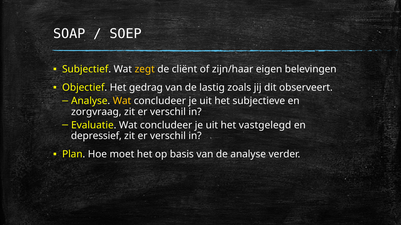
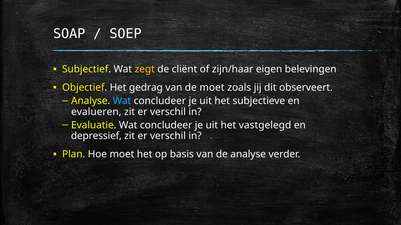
de lastig: lastig -> moet (212, 88)
Wat colour: yellow -> light blue (122, 101)
zorgvraag: zorgvraag -> evalueren (96, 112)
